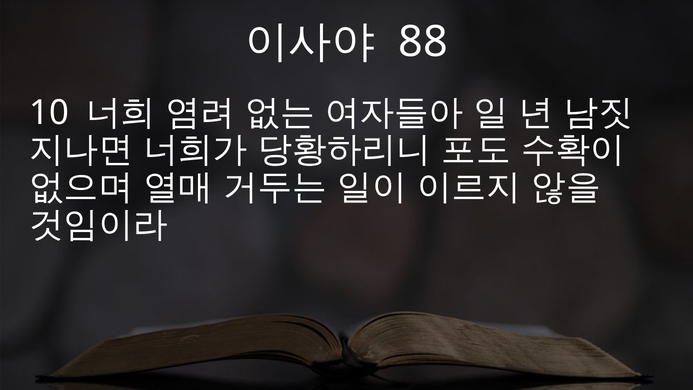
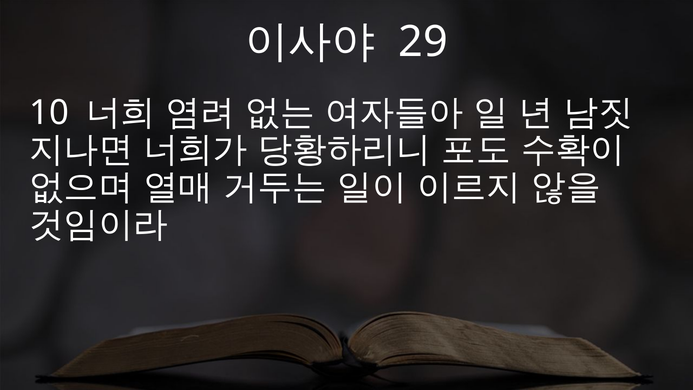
88: 88 -> 29 (423, 42)
